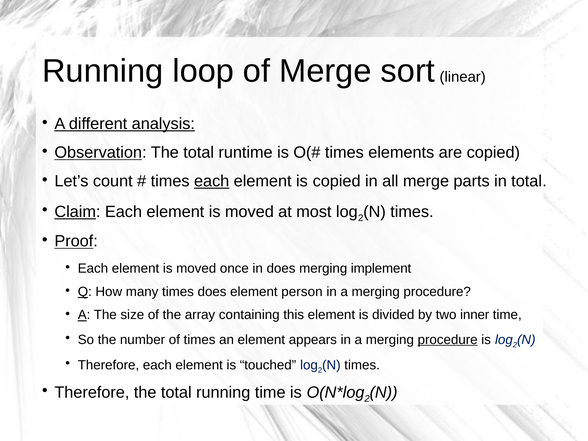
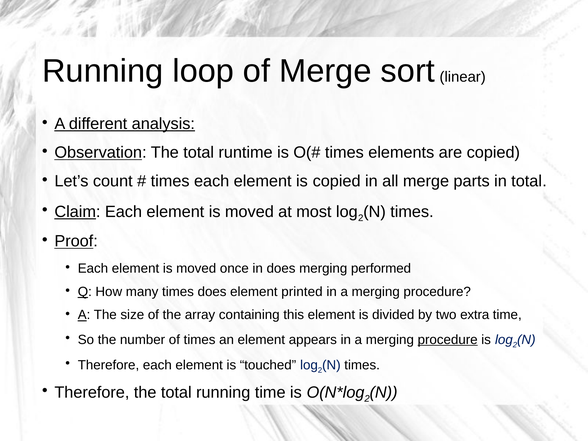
each underline: present -> none (212, 181)
implement: implement -> performed (381, 268)
person: person -> printed (302, 292)
inner: inner -> extra (475, 315)
